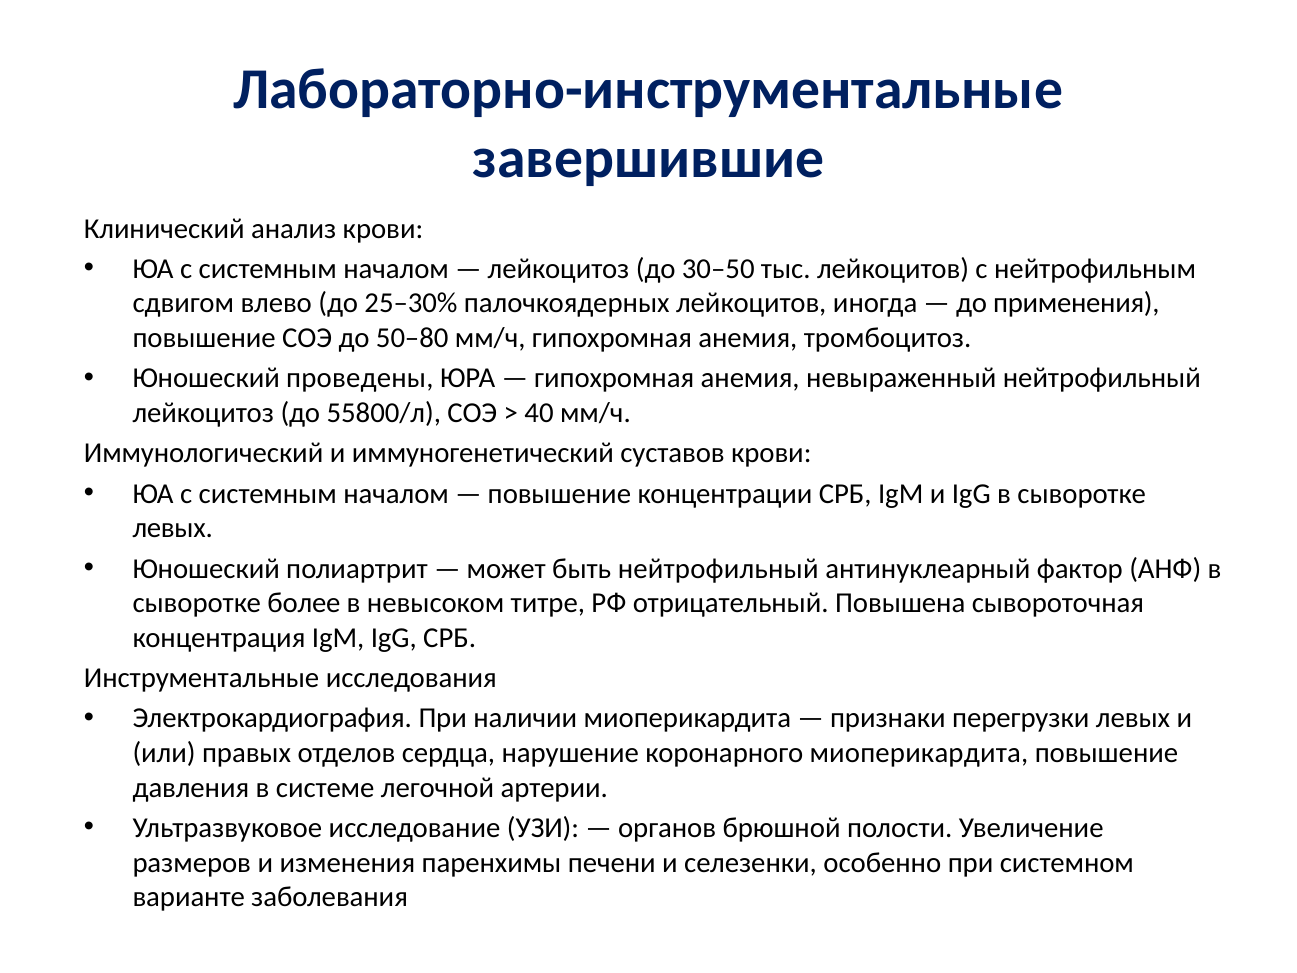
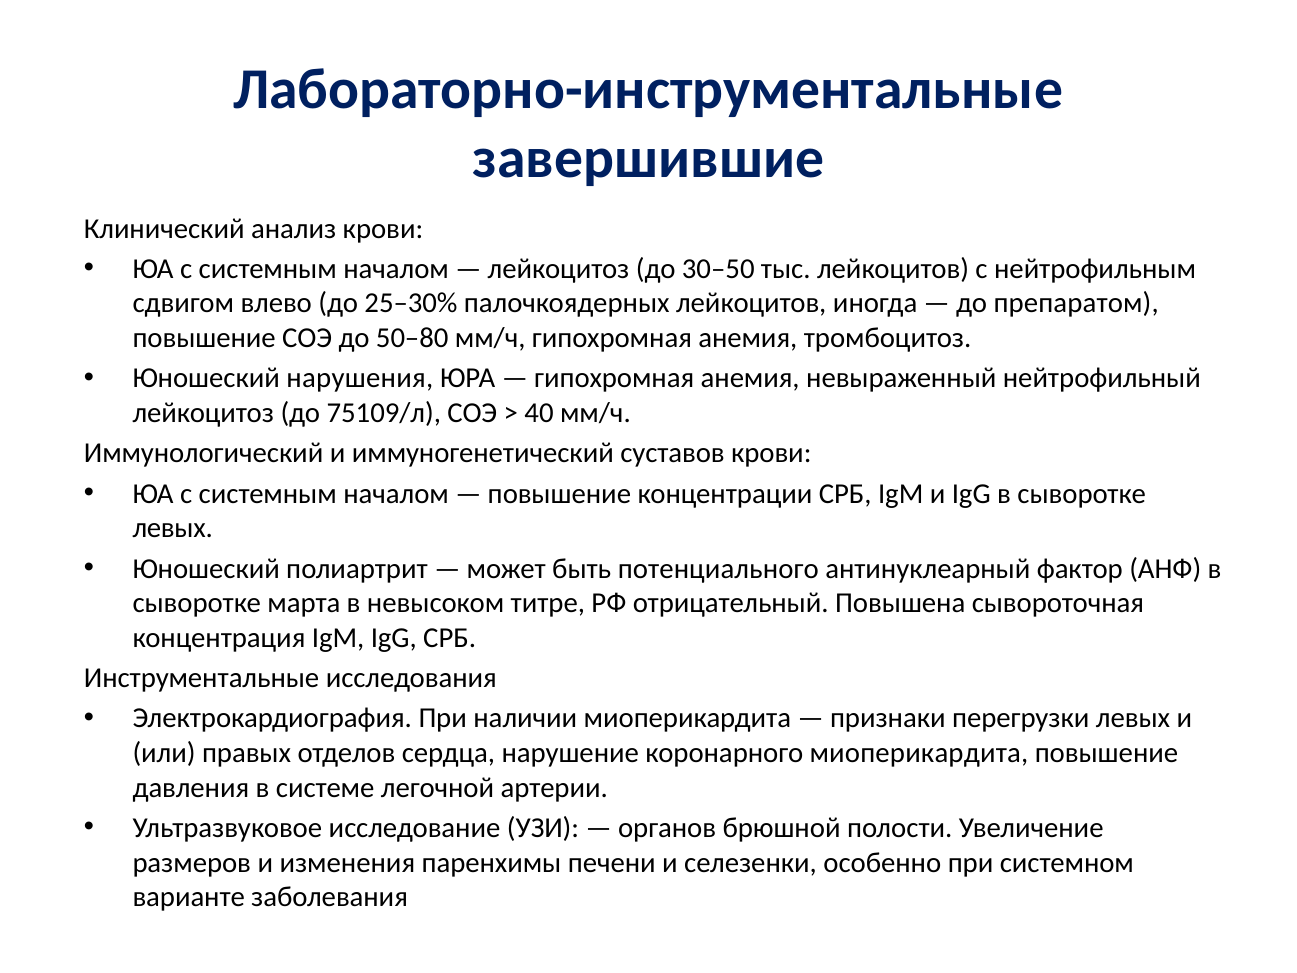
применения: применения -> препаратом (1076, 303)
проведены: проведены -> нарушения (360, 378)
55800/л: 55800/л -> 75109/л (384, 413)
быть нейтрофильный: нейтрофильный -> потенциального (718, 568)
более: более -> марта (304, 603)
